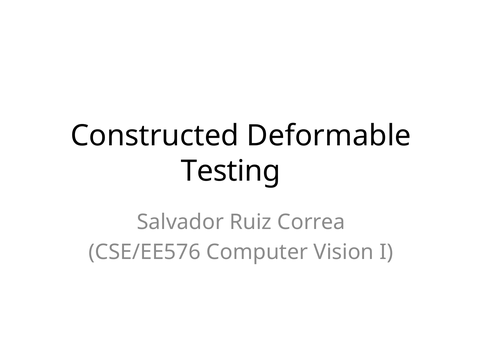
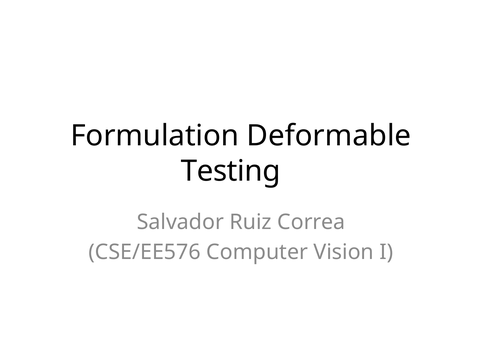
Constructed: Constructed -> Formulation (155, 135)
